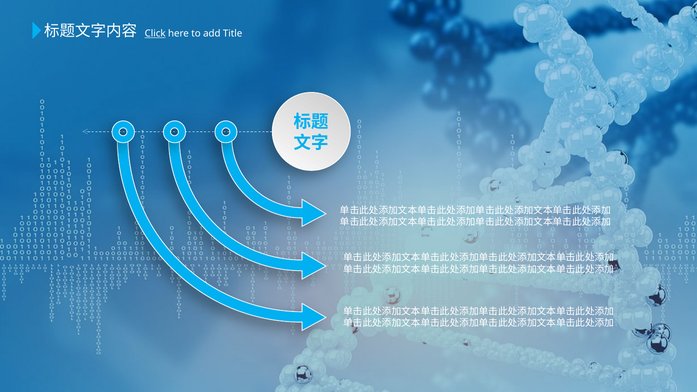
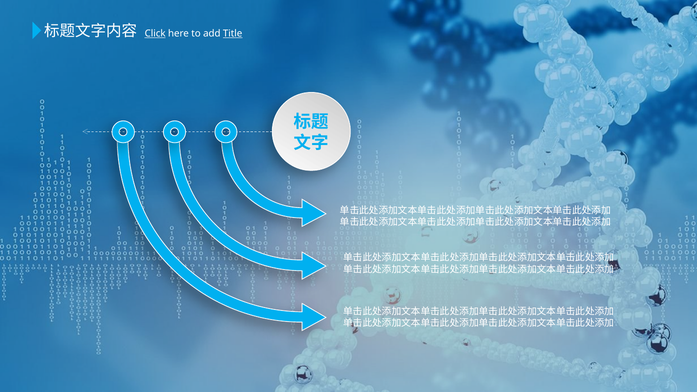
Title underline: none -> present (233, 34)
